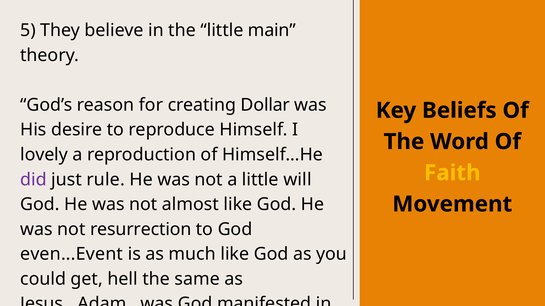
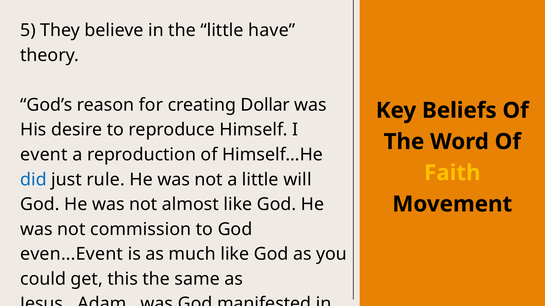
main: main -> have (272, 30)
lovely: lovely -> event (44, 155)
did colour: purple -> blue (33, 180)
resurrection: resurrection -> commission (141, 230)
hell: hell -> this (123, 279)
